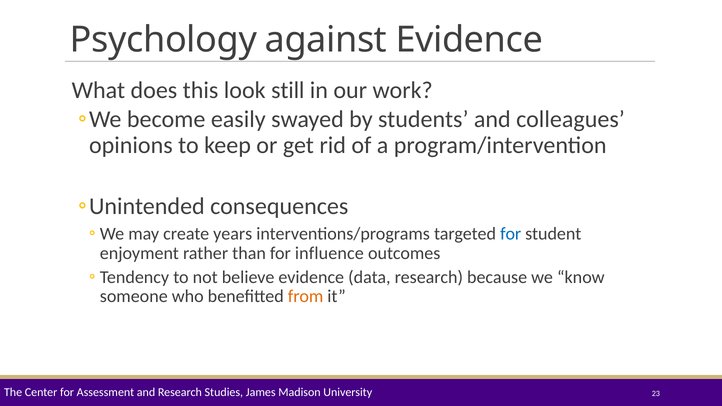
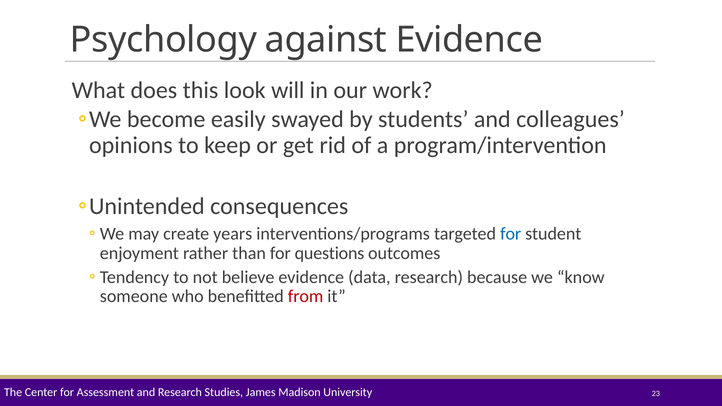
still: still -> will (288, 90)
influence: influence -> questions (330, 253)
from colour: orange -> red (306, 297)
